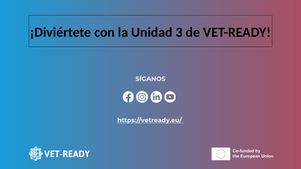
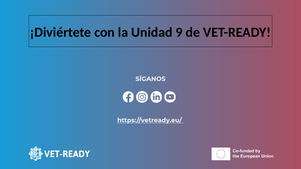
3: 3 -> 9 (179, 32)
